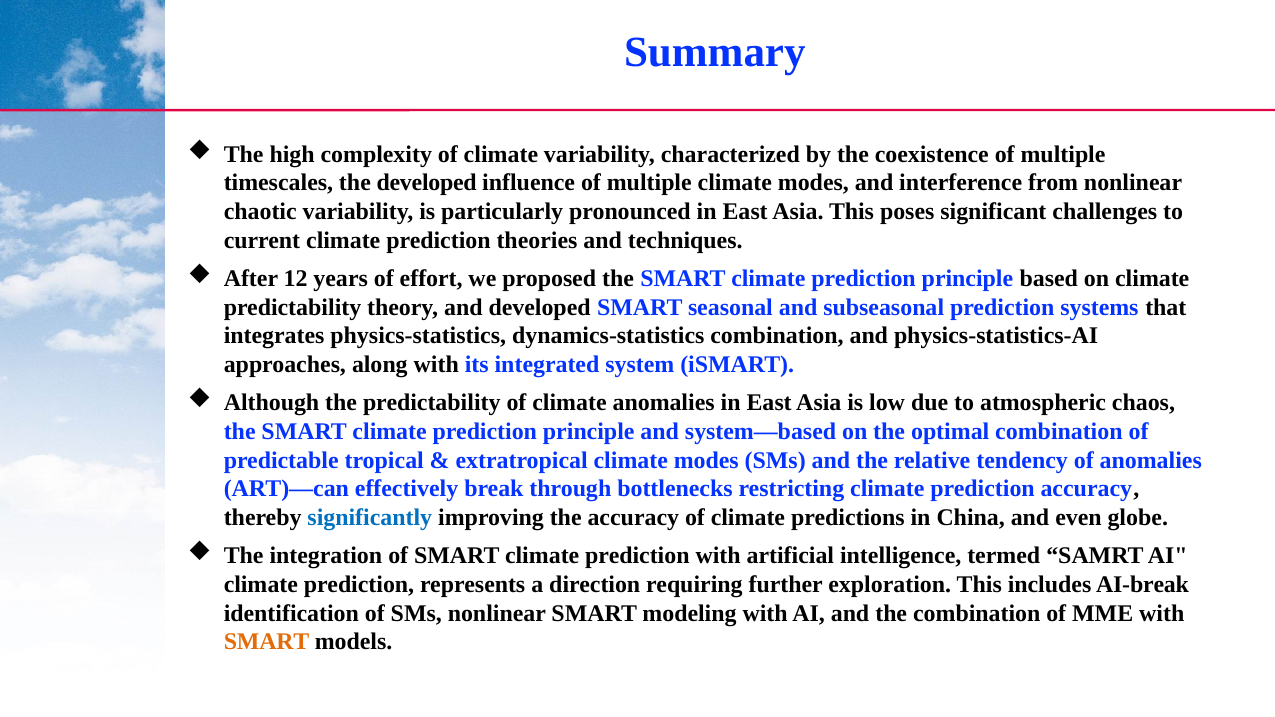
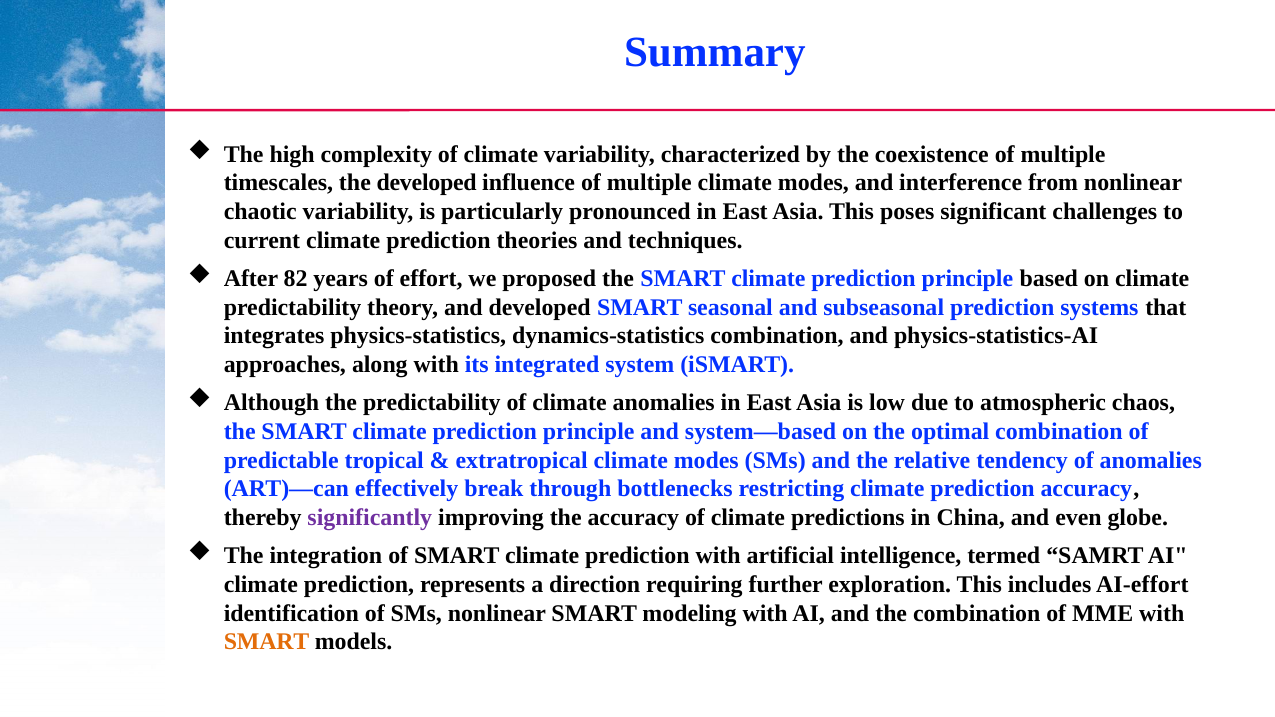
12: 12 -> 82 (296, 279)
significantly colour: blue -> purple (370, 518)
AI-break: AI-break -> AI-effort (1142, 585)
